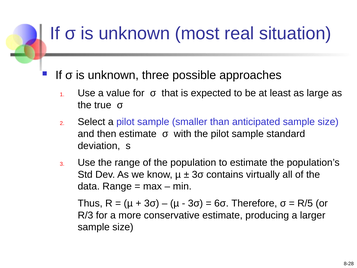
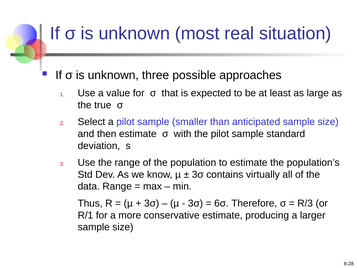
R/5: R/5 -> R/3 (305, 203)
R/3: R/3 -> R/1 (85, 215)
